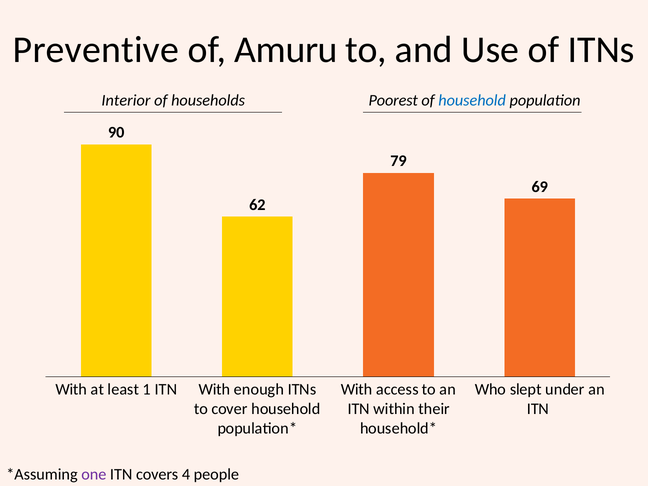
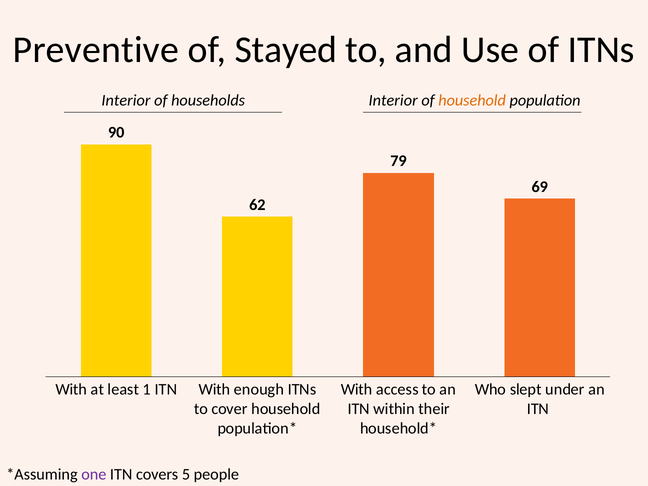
Amuru: Amuru -> Stayed (286, 50)
households Poorest: Poorest -> Interior (393, 100)
household colour: blue -> orange (472, 100)
4: 4 -> 5 (186, 474)
